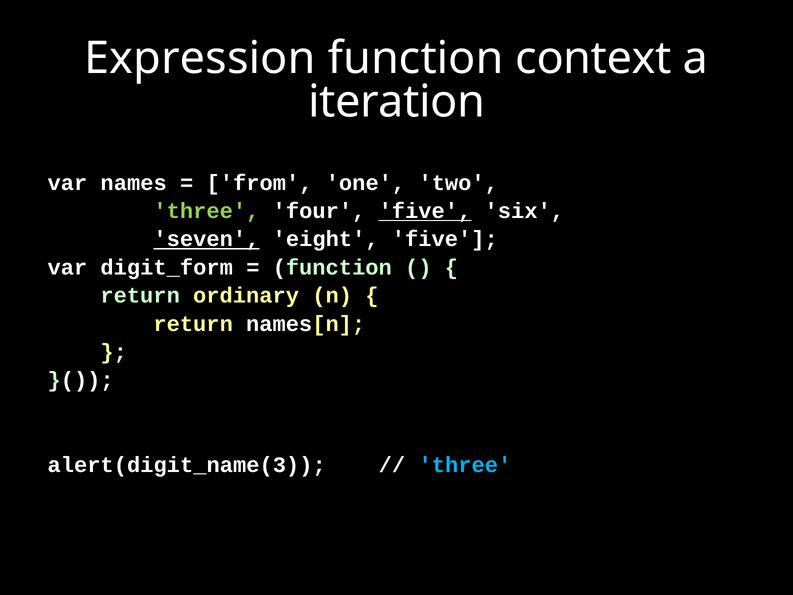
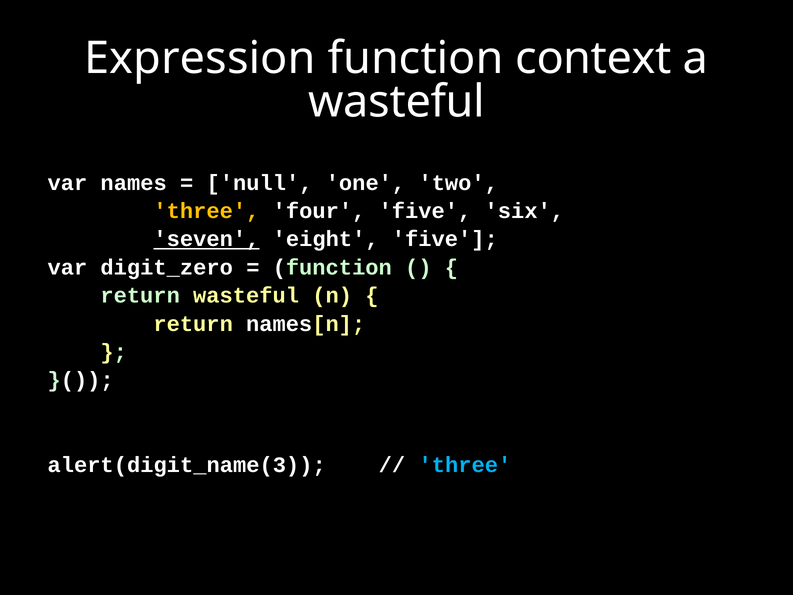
iteration: iteration -> wasteful (397, 102)
from: from -> null (260, 183)
three colour: light green -> yellow (206, 211)
five underline: present -> none (425, 211)
digit_form: digit_form -> digit_zero (167, 267)
return ordinary: ordinary -> wasteful (246, 295)
